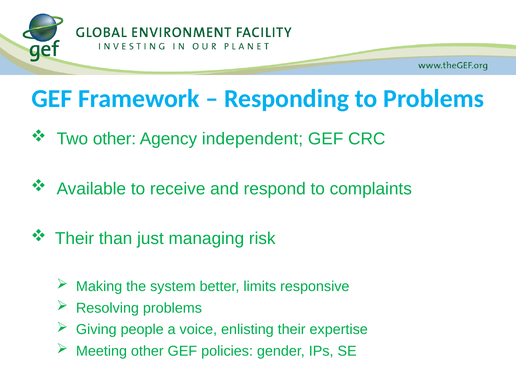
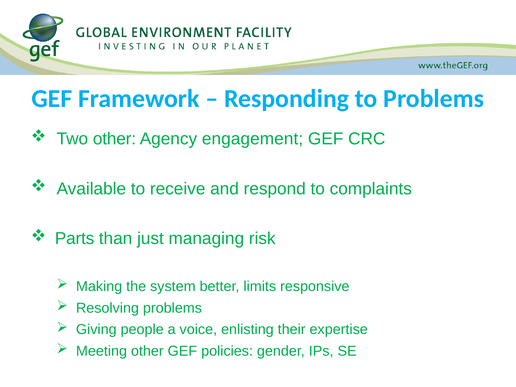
independent: independent -> engagement (253, 139)
Their: Their -> Parts (75, 239)
